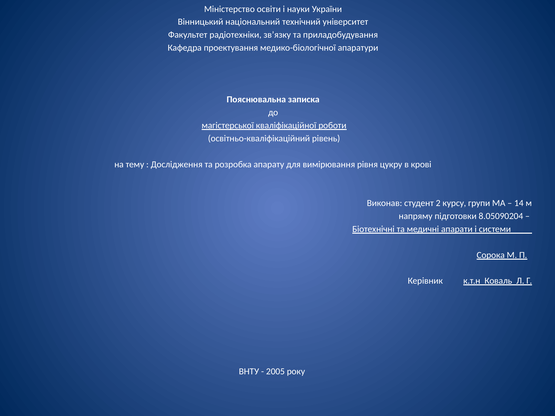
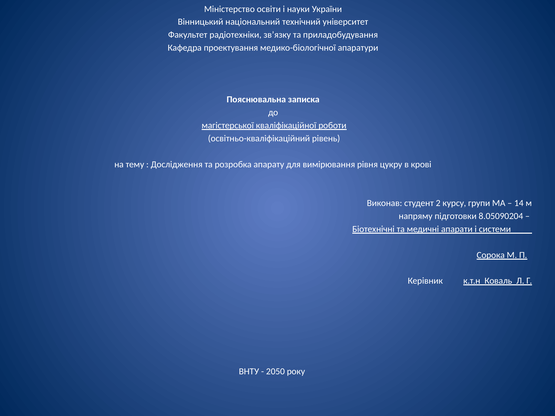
2005: 2005 -> 2050 (275, 372)
